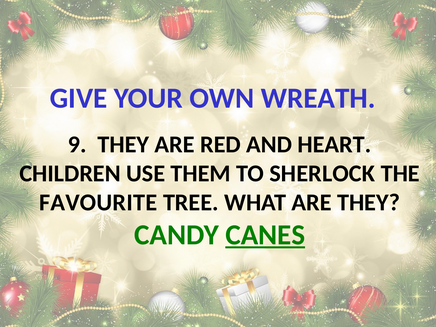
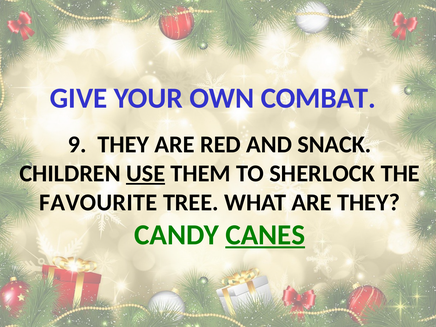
WREATH: WREATH -> COMBAT (318, 98)
HEART: HEART -> SNACK (334, 144)
USE underline: none -> present (146, 173)
